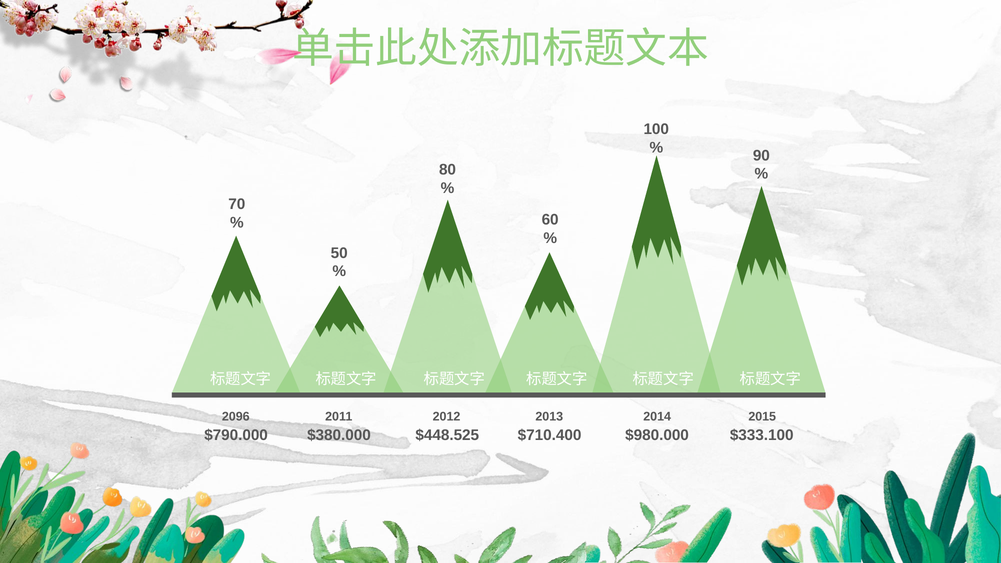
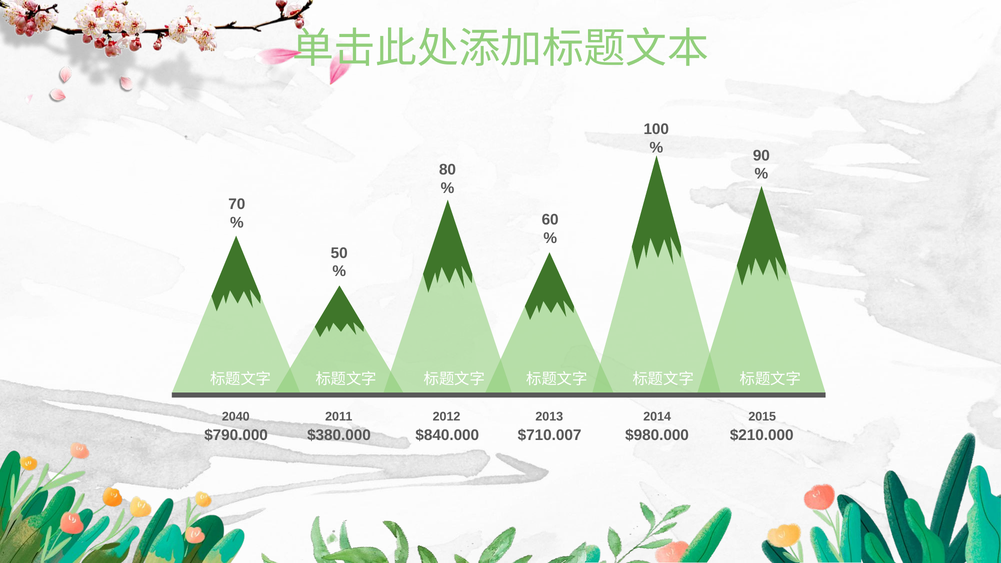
2096: 2096 -> 2040 (236, 416)
$448.525: $448.525 -> $840.000 (447, 435)
$710.400: $710.400 -> $710.007 (550, 435)
$333.100: $333.100 -> $210.000 (762, 435)
